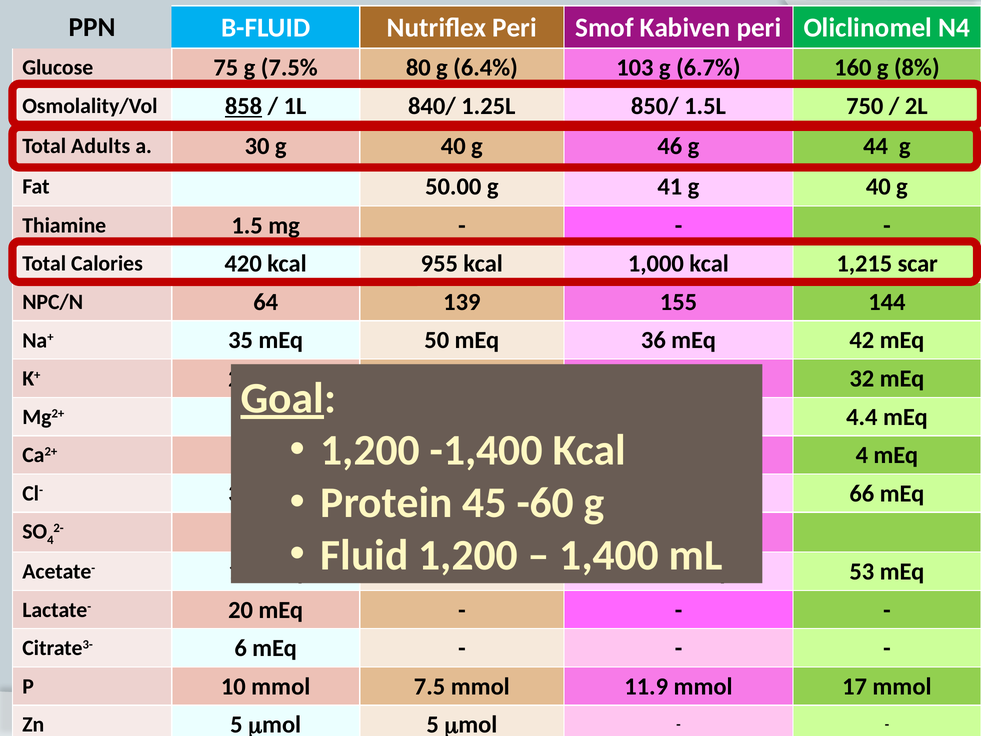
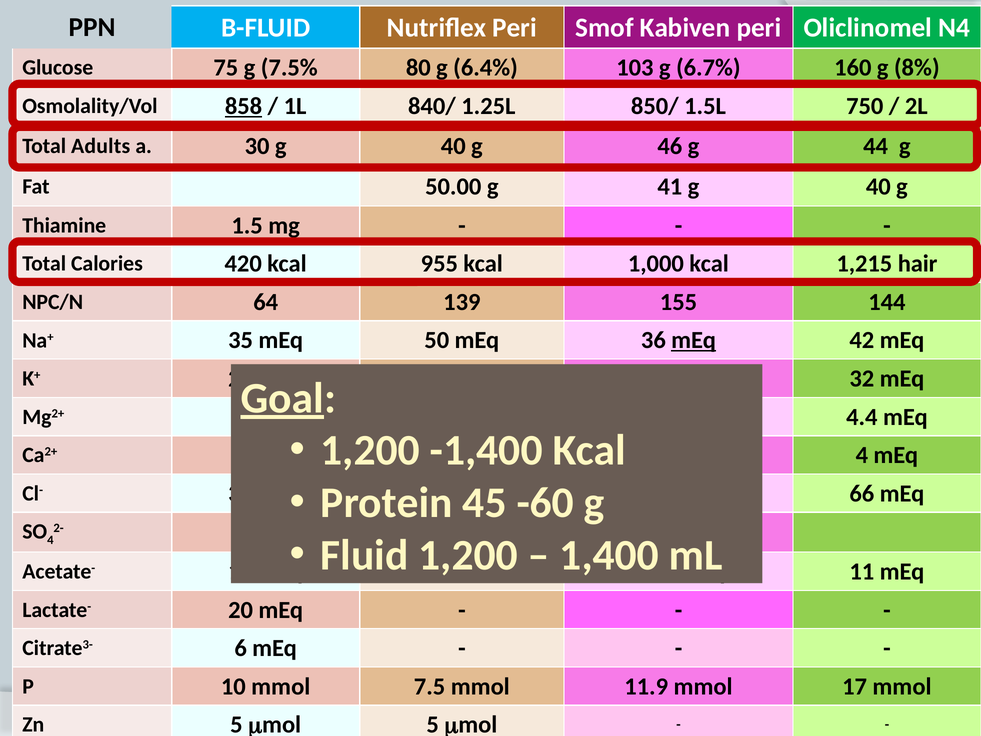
scar: scar -> hair (918, 264)
mEq underline: none -> present (694, 340)
53: 53 -> 11 (862, 571)
